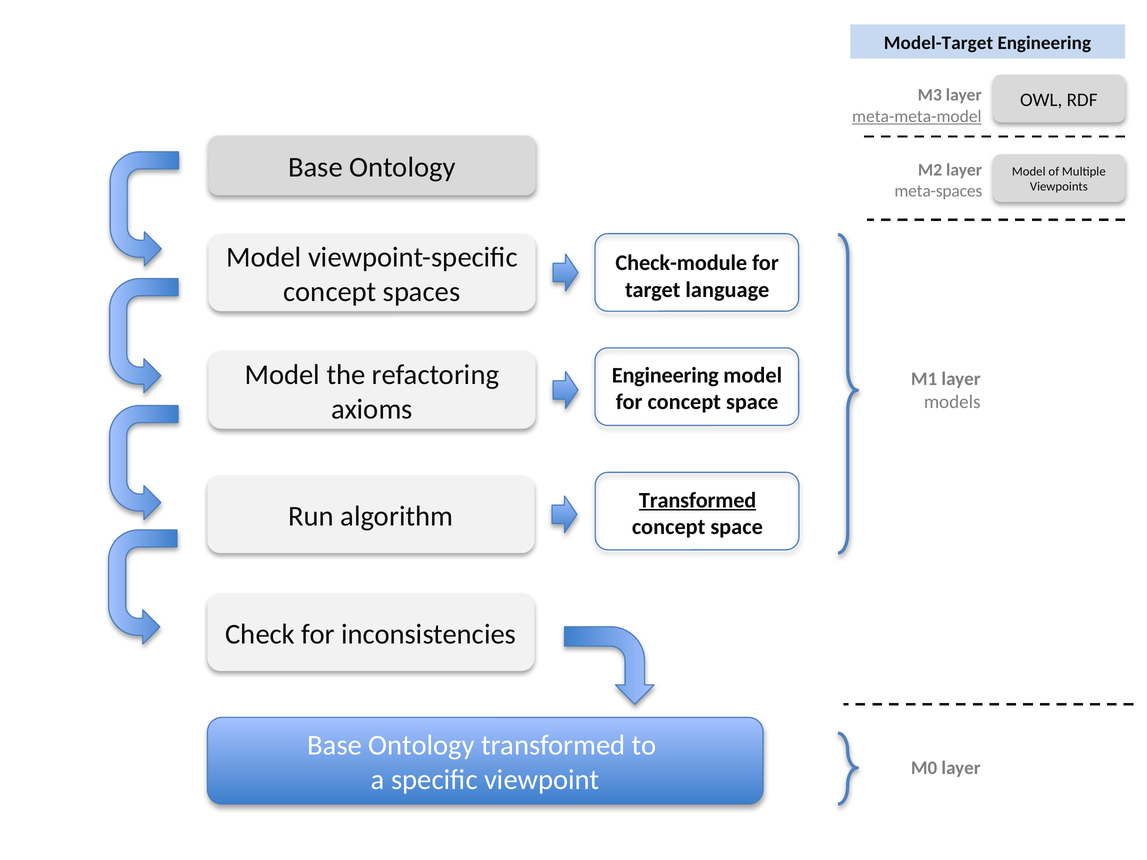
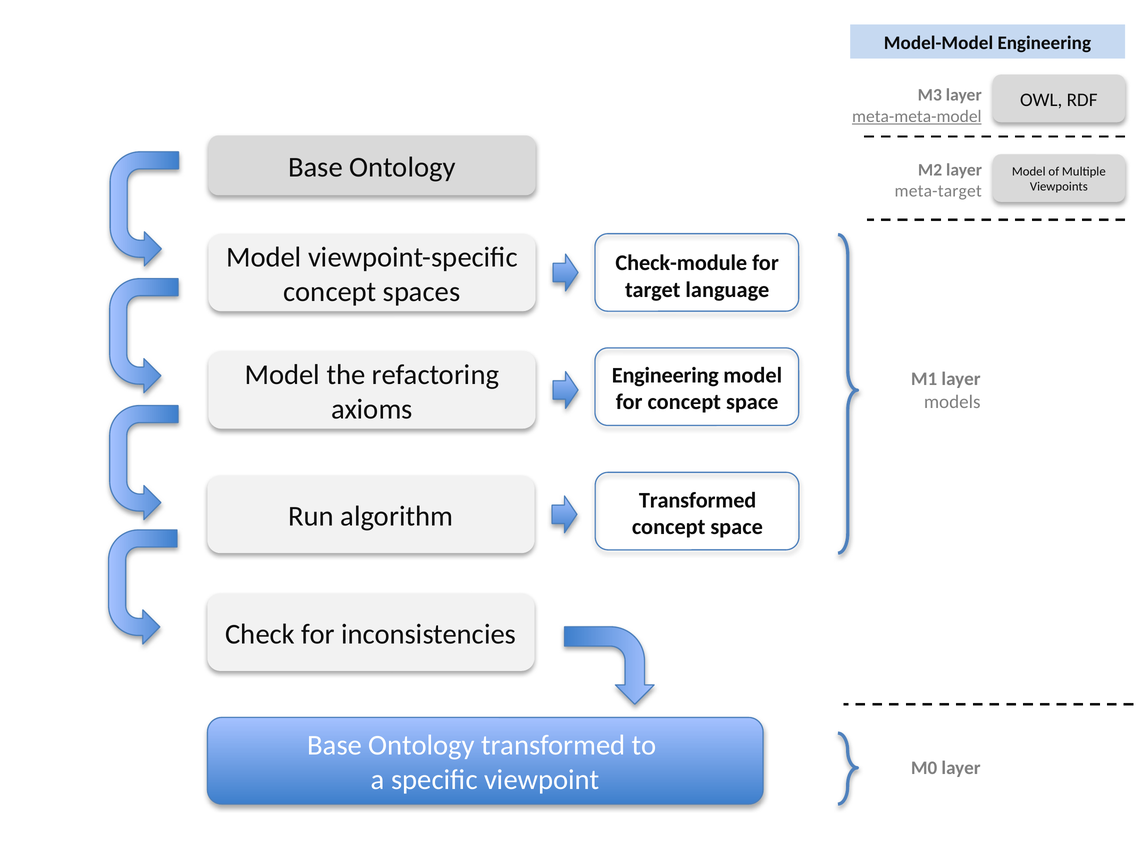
Model-Target: Model-Target -> Model-Model (939, 43)
meta-spaces: meta-spaces -> meta-target (938, 191)
Transformed underline: present -> none (698, 500)
